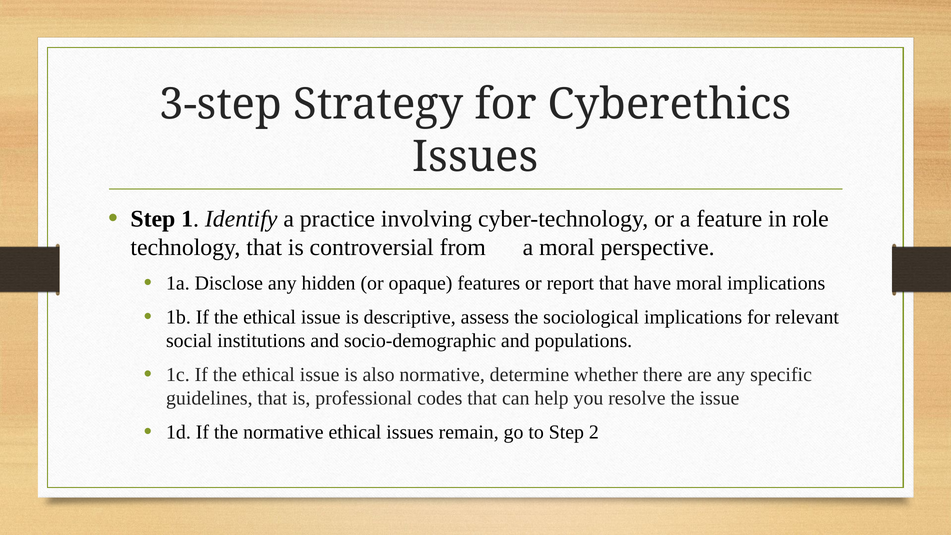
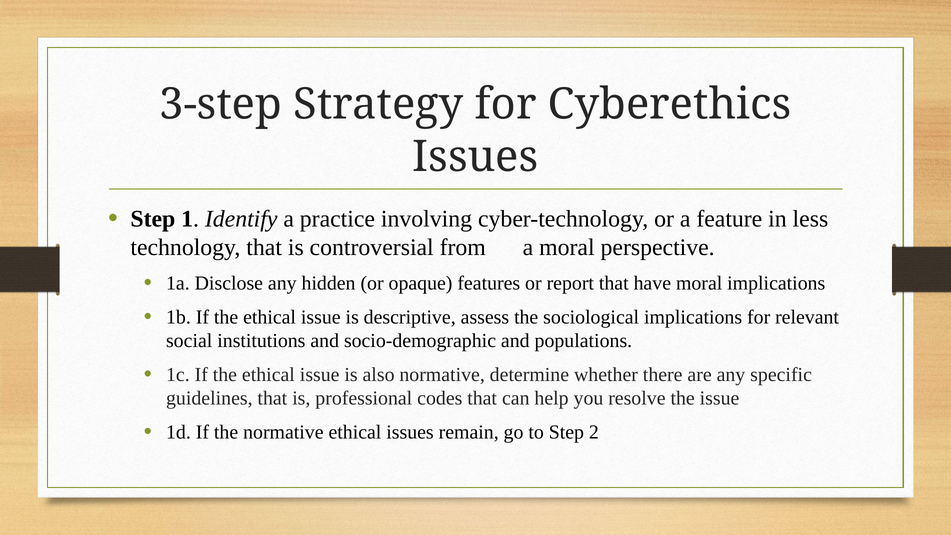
role: role -> less (810, 219)
